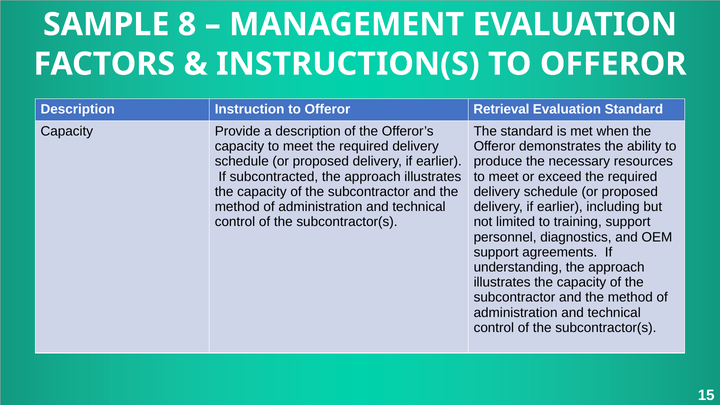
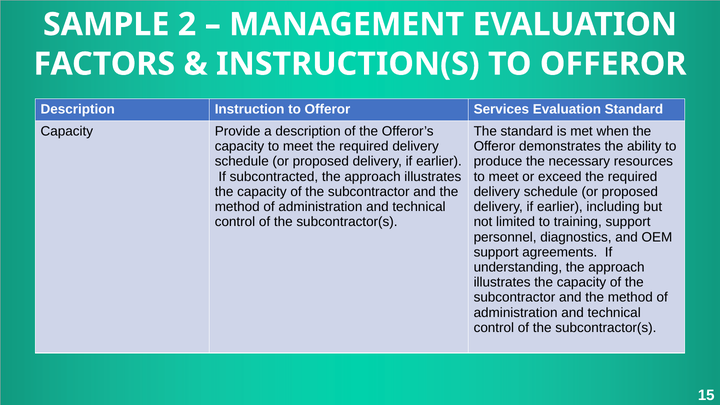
8: 8 -> 2 (187, 24)
Retrieval: Retrieval -> Services (501, 109)
